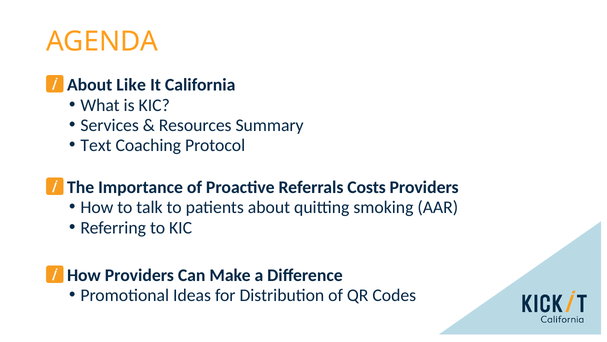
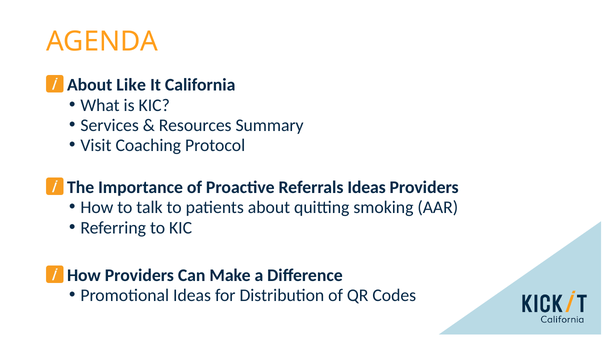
Text: Text -> Visit (96, 145)
Referrals Costs: Costs -> Ideas (367, 187)
